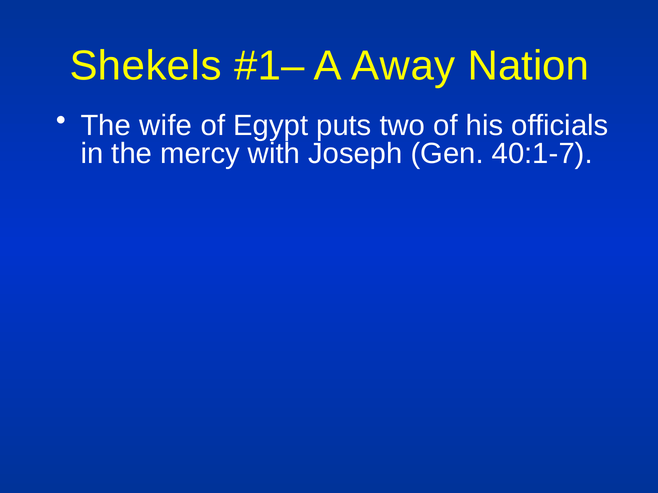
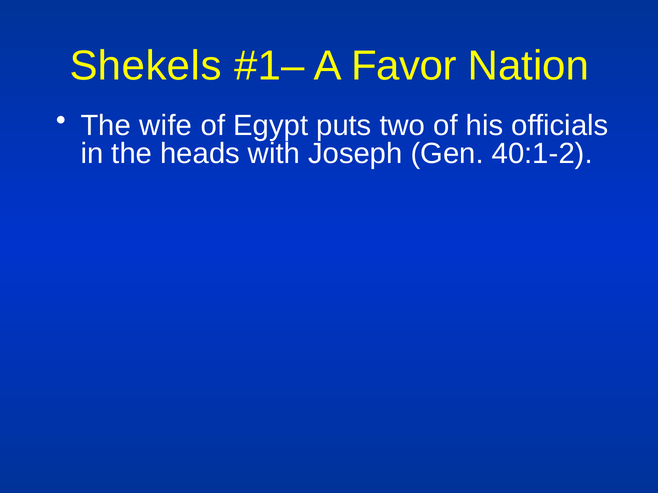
Away: Away -> Favor (404, 66)
mercy: mercy -> heads (200, 154)
40:1-7: 40:1-7 -> 40:1-2 (542, 154)
